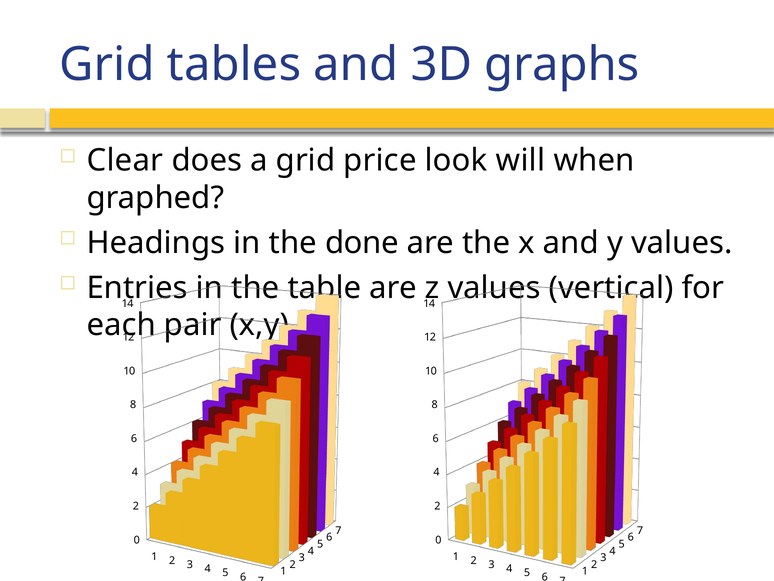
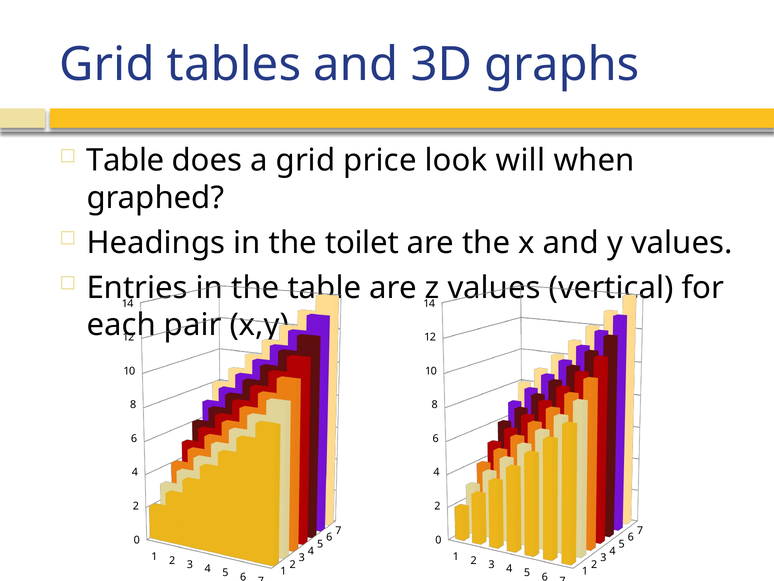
Clear: Clear -> Table (125, 160)
done: done -> toilet (362, 243)
